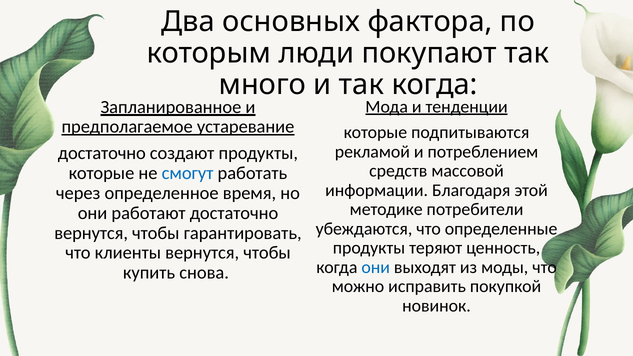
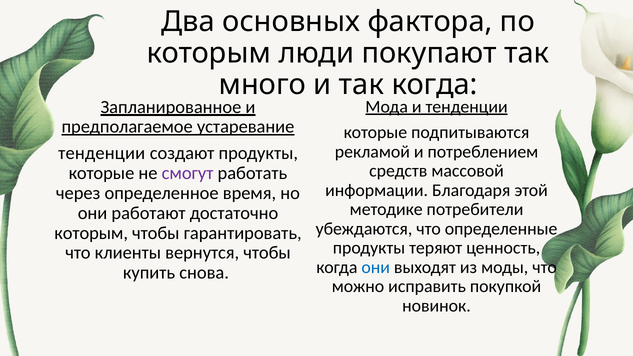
достаточно: достаточно -> тенденции (102, 153)
смогут colour: blue -> purple (188, 173)
вернутся: вернутся -> которым (91, 233)
